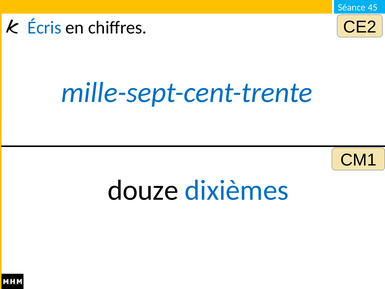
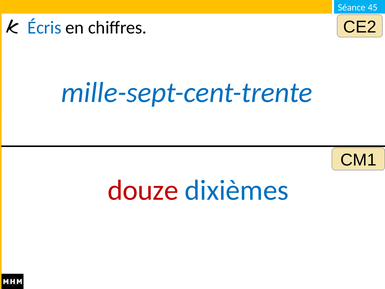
douze colour: black -> red (143, 190)
